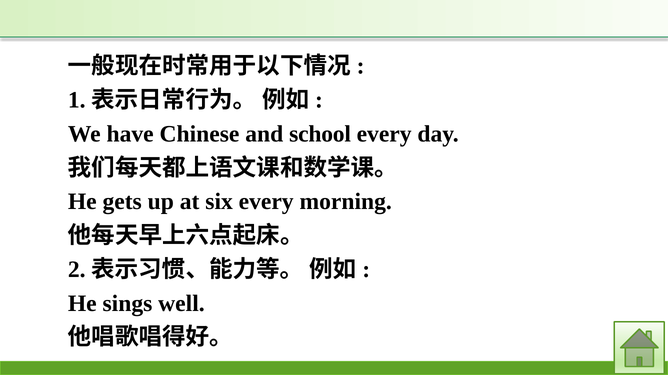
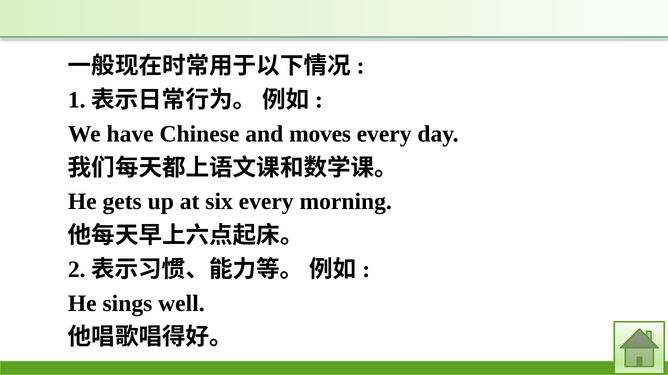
school: school -> moves (320, 134)
